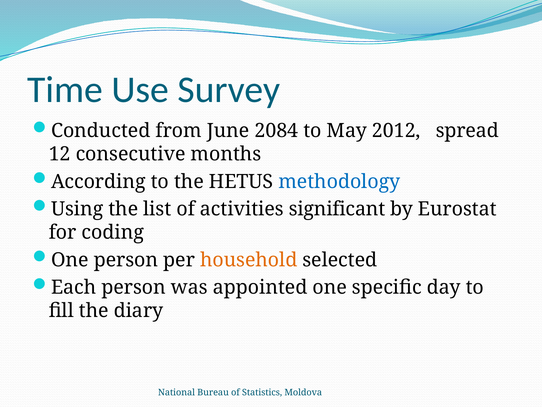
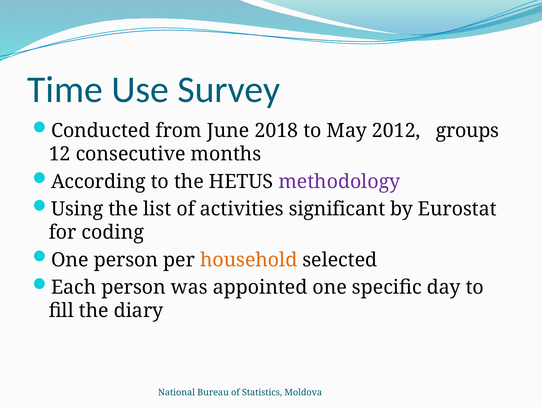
2084: 2084 -> 2018 (276, 130)
spread: spread -> groups (467, 130)
methodology colour: blue -> purple (339, 181)
